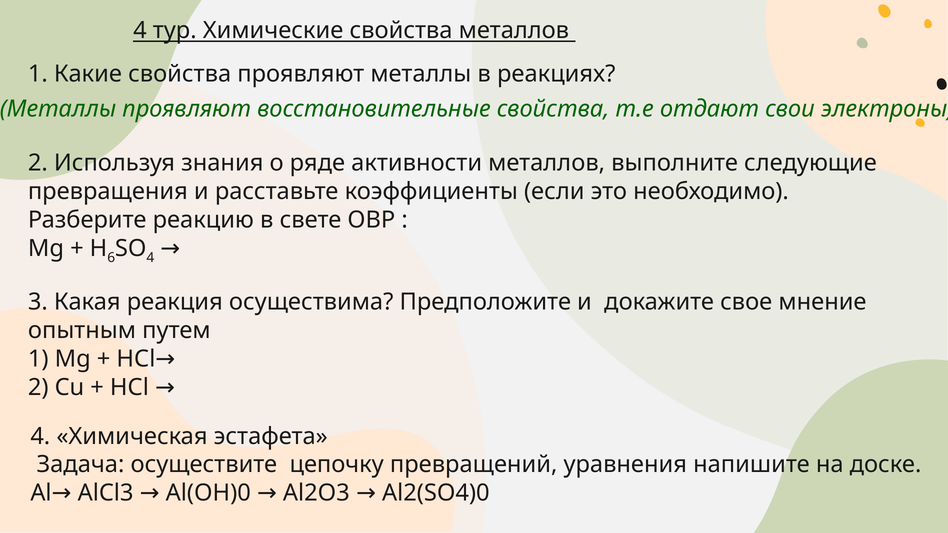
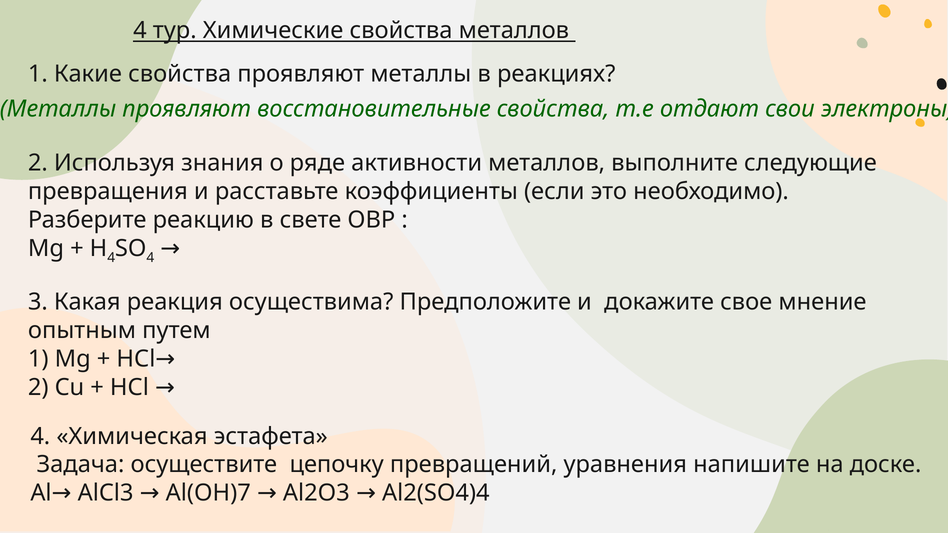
6: 6 -> 4 (111, 258)
Al(OH)0: Al(OH)0 -> Al(OH)7 (208, 493)
Al2(SO4)0: Al2(SO4)0 -> Al2(SO4)4 (436, 493)
